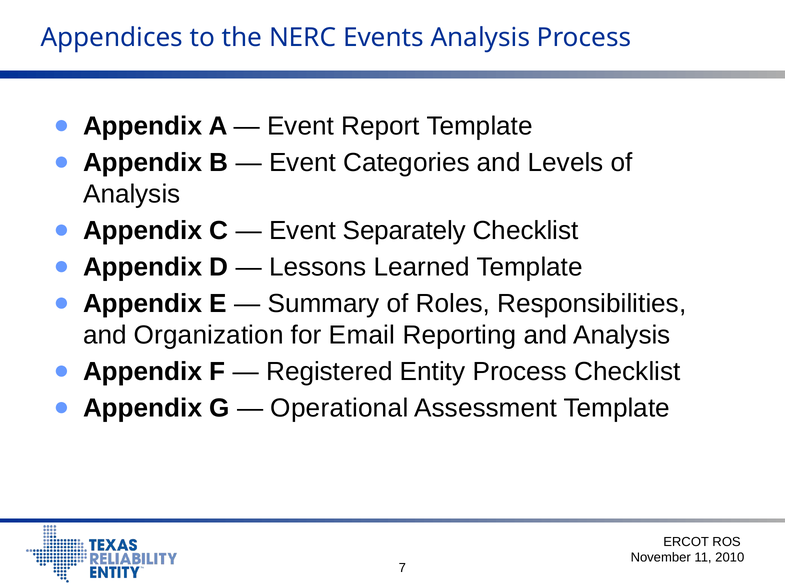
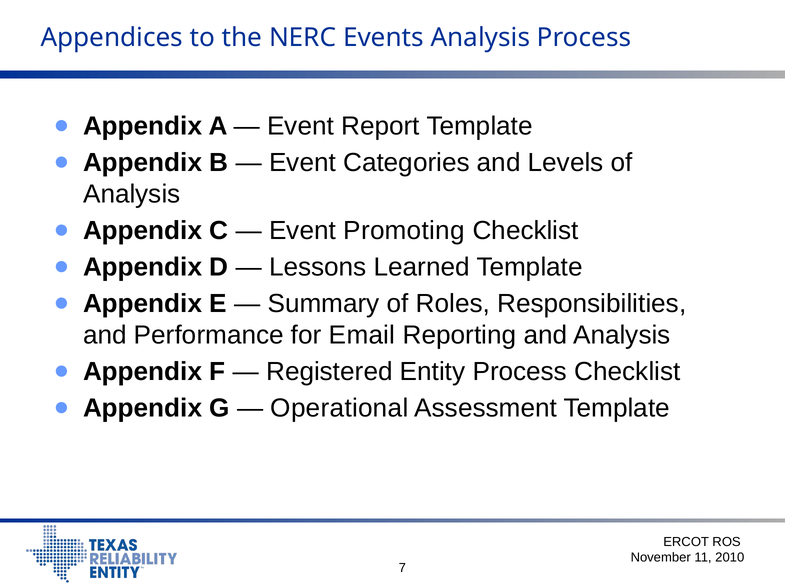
Separately: Separately -> Promoting (404, 231)
Organization: Organization -> Performance (209, 335)
